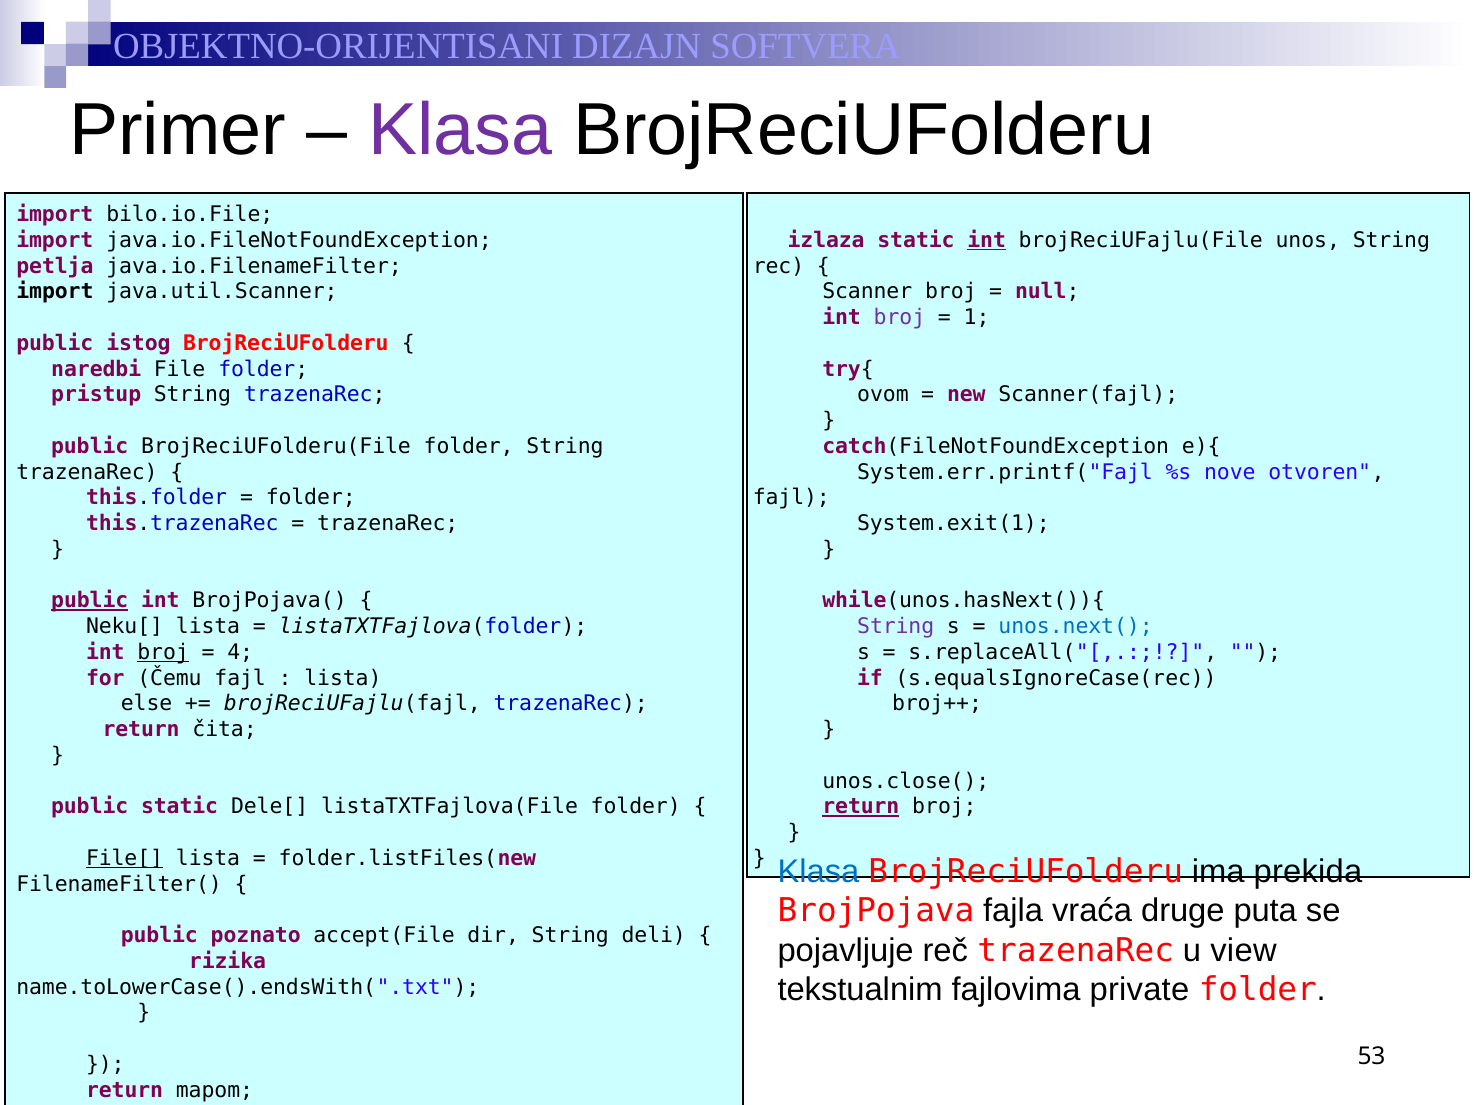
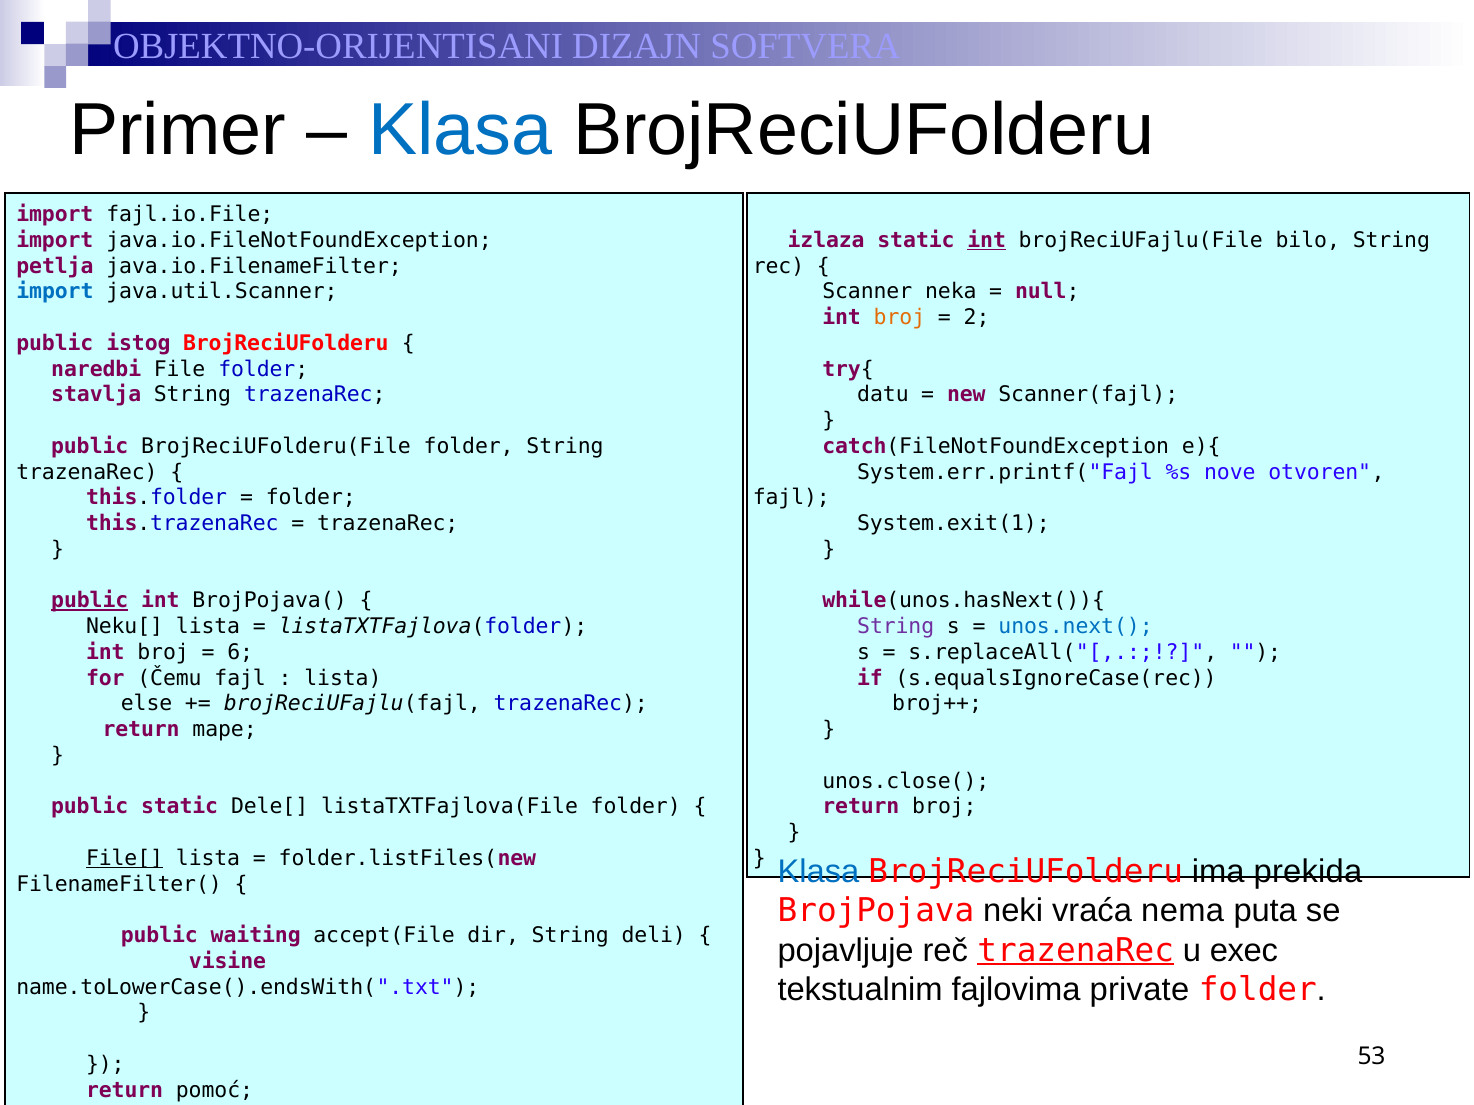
Klasa colour: purple -> blue (460, 130)
bilo.io.File: bilo.io.File -> fajl.io.File (190, 215)
unos: unos -> bilo (1308, 240)
import colour: black -> blue (55, 292)
Scanner broj: broj -> neka (951, 292)
broj colour: purple -> orange (899, 318)
1: 1 -> 2 (977, 318)
pristup: pristup -> stavlja (96, 395)
ovom: ovom -> datu (883, 395)
broj underline: present -> none (163, 653)
4: 4 -> 6 (240, 653)
čita: čita -> mape (225, 730)
return underline: present -> none (861, 807)
fajla: fajla -> neki (1013, 911)
druge: druge -> nema (1183, 911)
poznato: poznato -> waiting (256, 936)
trazenaRec underline: none -> present (1076, 951)
view: view -> exec (1244, 951)
rizika: rizika -> visine (227, 962)
mapom: mapom -> pomoć (214, 1091)
